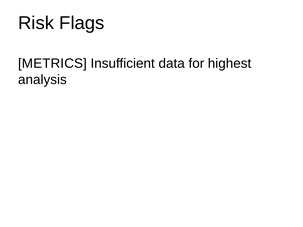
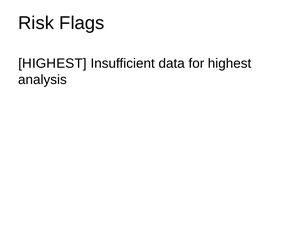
METRICS: METRICS -> HIGHEST (52, 64)
